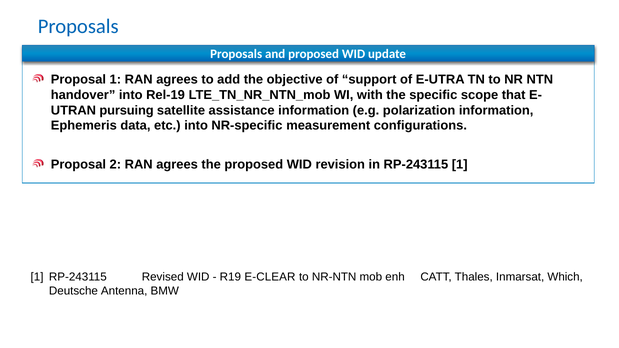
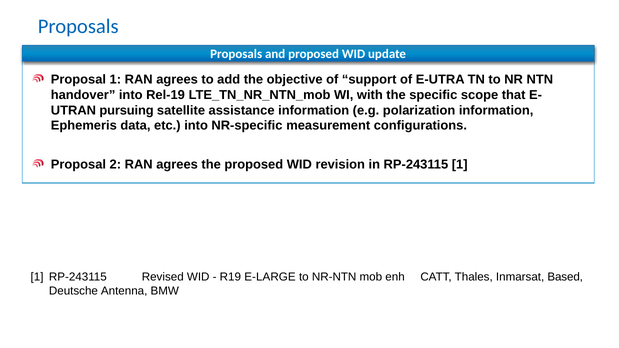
E-CLEAR: E-CLEAR -> E-LARGE (270, 277)
Which: Which -> Based (565, 277)
